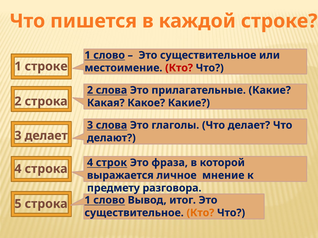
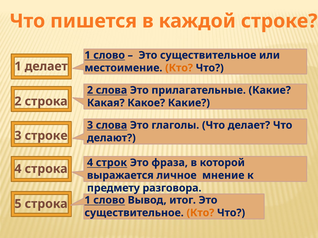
1 строке: строке -> делает (46, 66)
Кто colour: red -> orange (179, 68)
3 делает: делает -> строке (46, 136)
